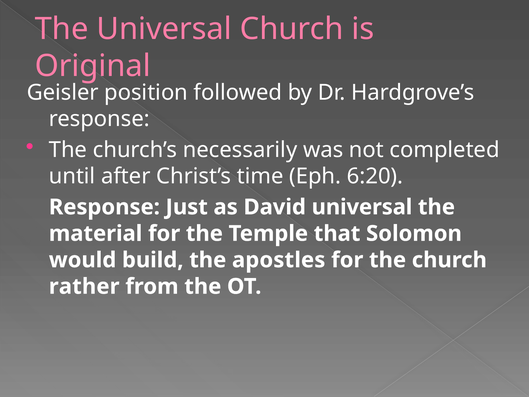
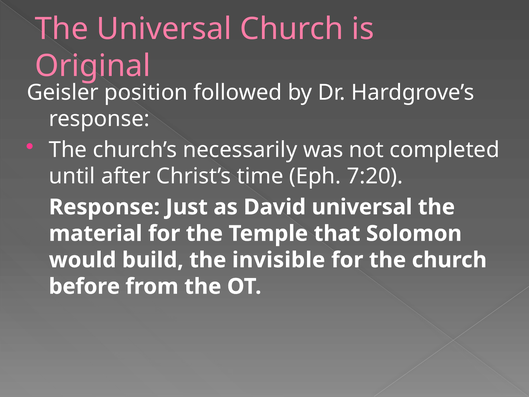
6:20: 6:20 -> 7:20 (375, 176)
apostles: apostles -> invisible (279, 260)
rather: rather -> before (84, 286)
